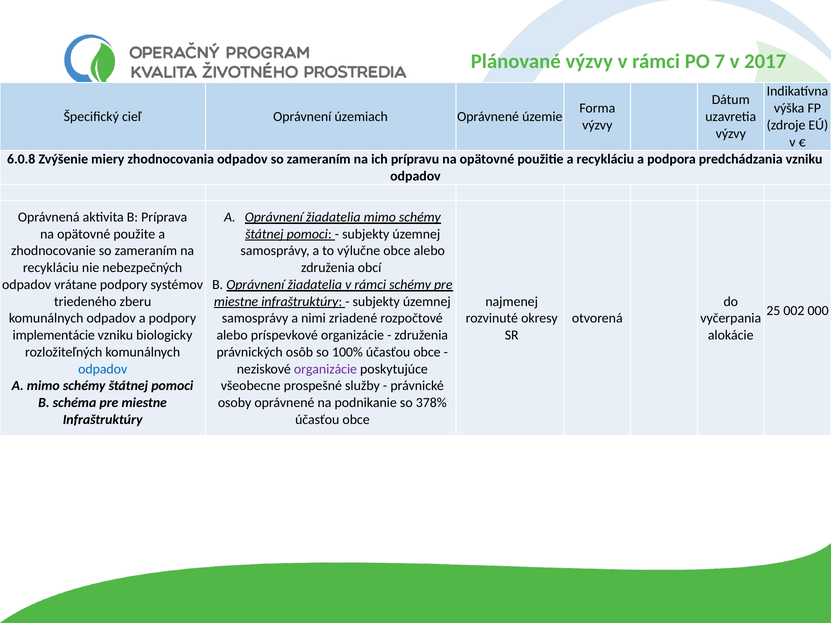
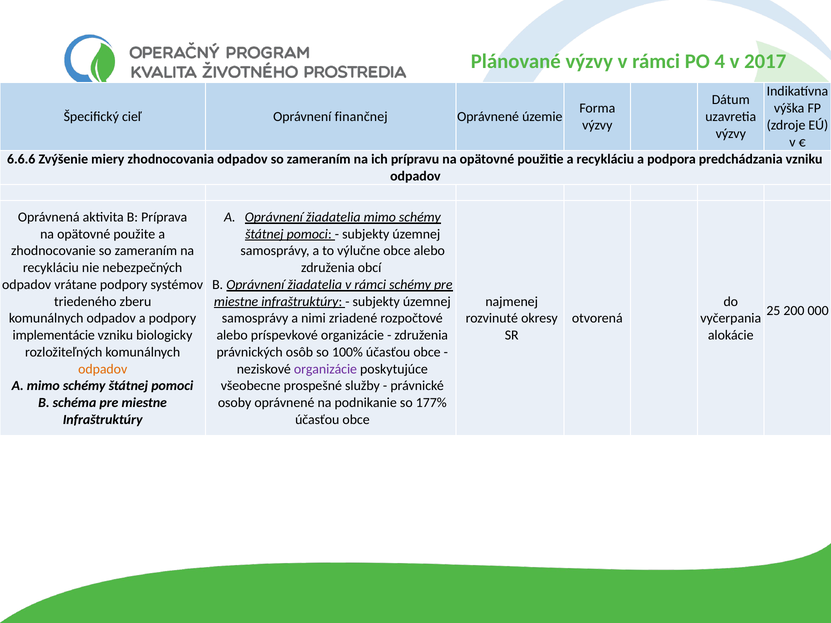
7: 7 -> 4 (720, 61)
územiach: územiach -> finančnej (361, 117)
6.0.8: 6.0.8 -> 6.6.6 (21, 159)
002: 002 -> 200 (794, 311)
odpadov colour: blue -> orange (103, 369)
378%: 378% -> 177% (431, 403)
